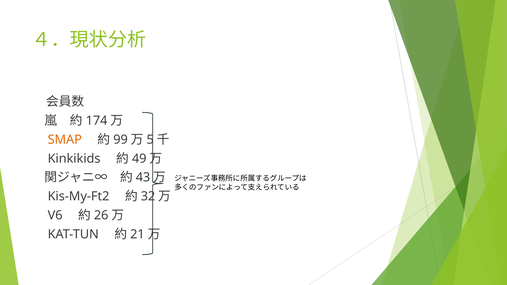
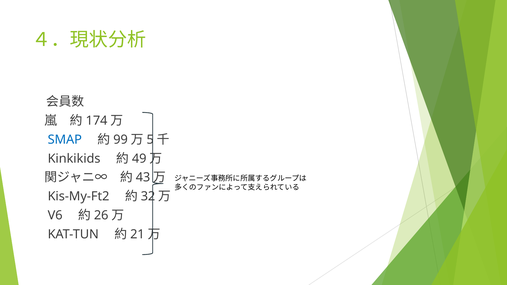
SMAP colour: orange -> blue (65, 140)
